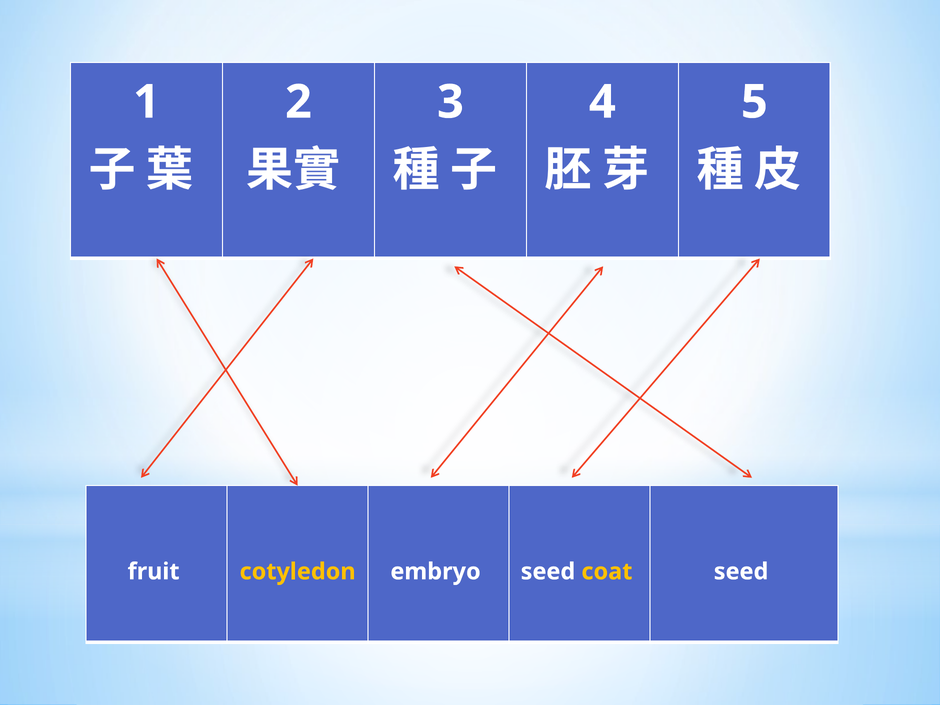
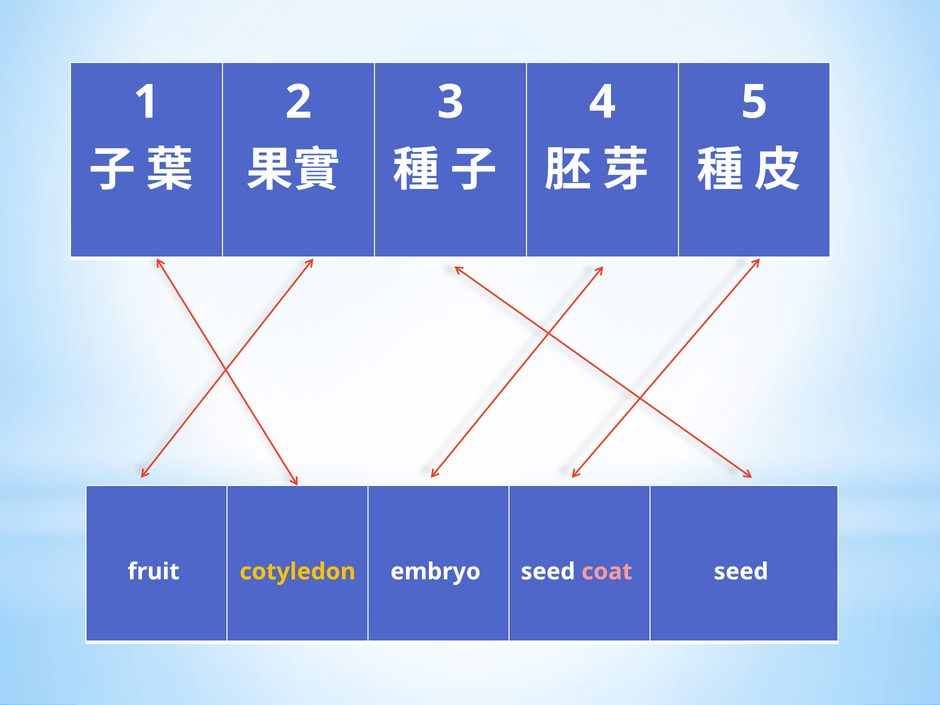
coat colour: yellow -> pink (607, 572)
